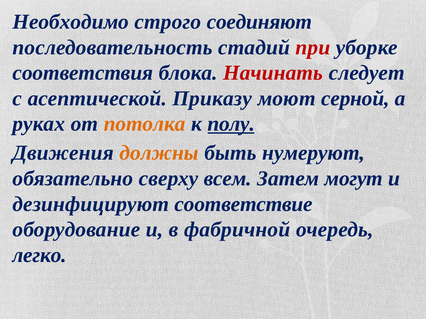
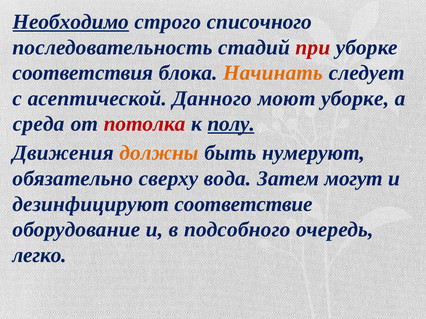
Необходимо underline: none -> present (71, 22)
соединяют: соединяют -> списочного (259, 22)
Начинать colour: red -> orange (273, 73)
Приказу: Приказу -> Данного (212, 99)
моют серной: серной -> уборке (355, 99)
руках: руках -> среда (39, 124)
потолка colour: orange -> red (145, 124)
всем: всем -> вода (228, 179)
фабричной: фабричной -> подсобного (237, 230)
